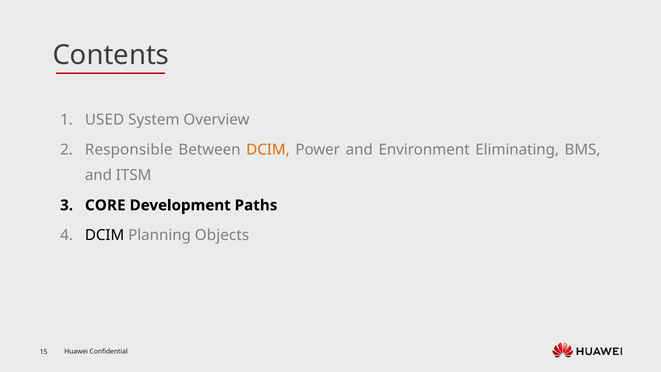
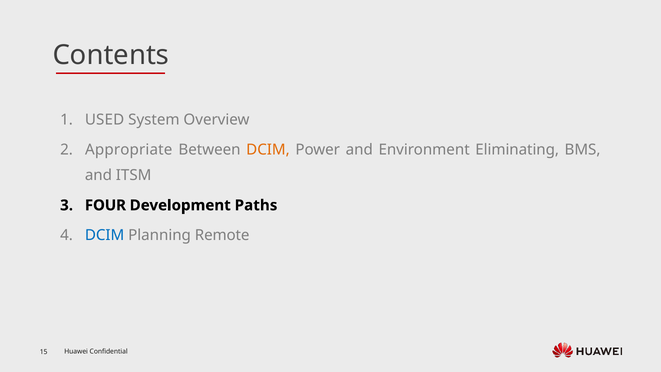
Responsible: Responsible -> Appropriate (129, 150)
CORE: CORE -> FOUR (105, 205)
DCIM colour: black -> blue (105, 235)
Objects: Objects -> Remote (222, 235)
